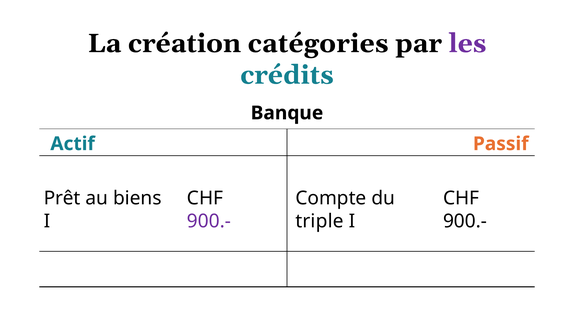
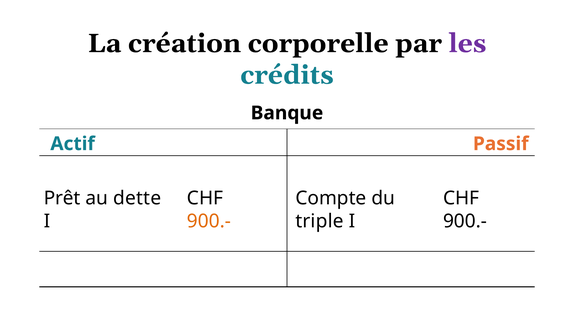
catégories: catégories -> corporelle (318, 43)
biens: biens -> dette (137, 198)
900.- colour: purple -> orange (209, 221)
